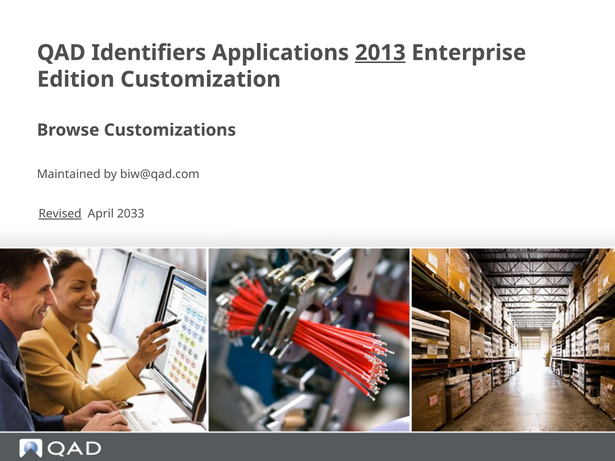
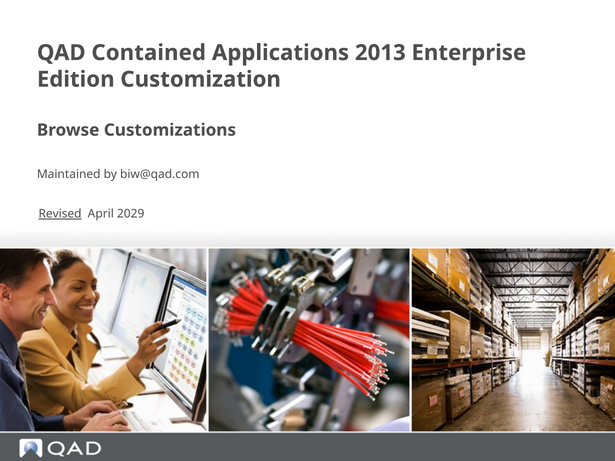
Identifiers: Identifiers -> Contained (149, 53)
2013 underline: present -> none (380, 53)
2033: 2033 -> 2029 (131, 214)
